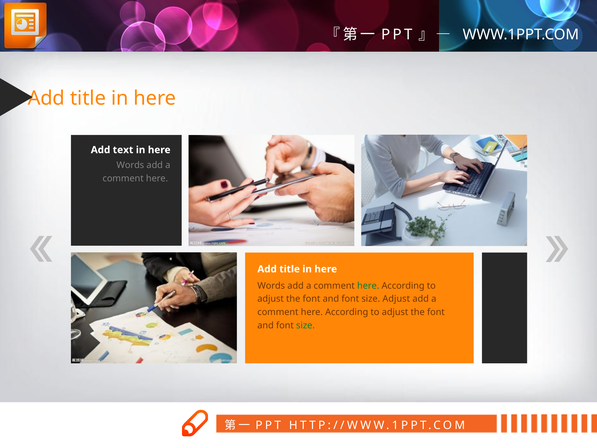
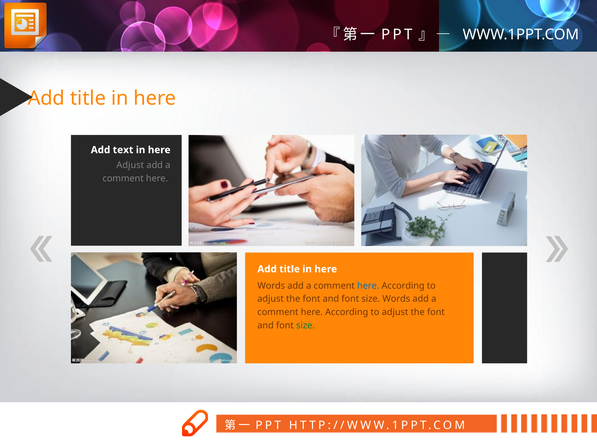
Words: Words -> Adjust (130, 165)
here colour: green -> blue (368, 286)
size Adjust: Adjust -> Words (396, 299)
